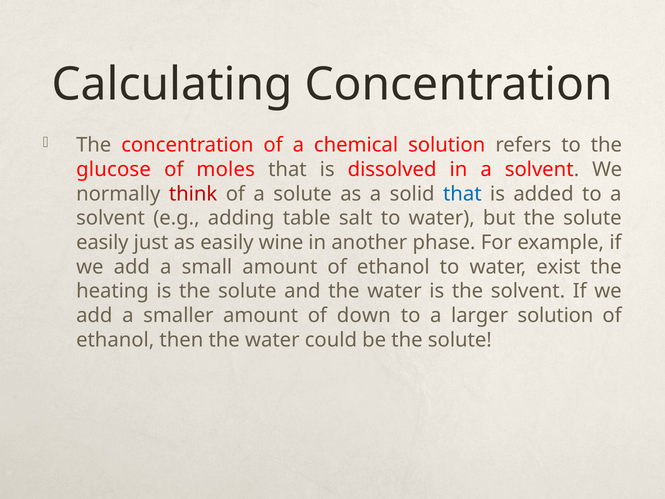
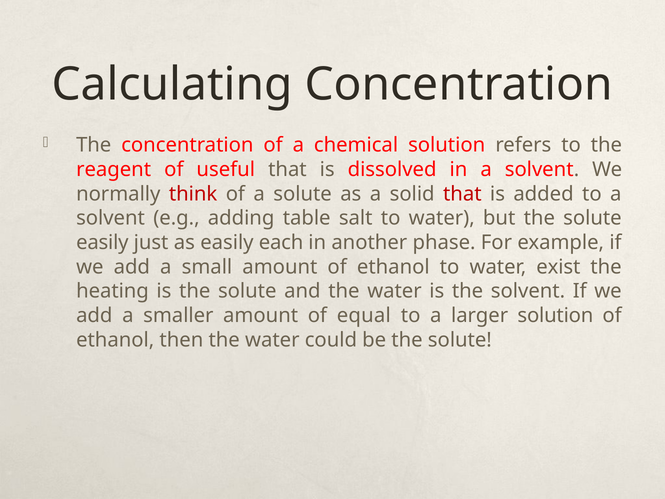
glucose: glucose -> reagent (114, 169)
moles: moles -> useful (226, 169)
that colour: blue -> red (462, 194)
wine: wine -> each (281, 242)
down: down -> equal (364, 315)
